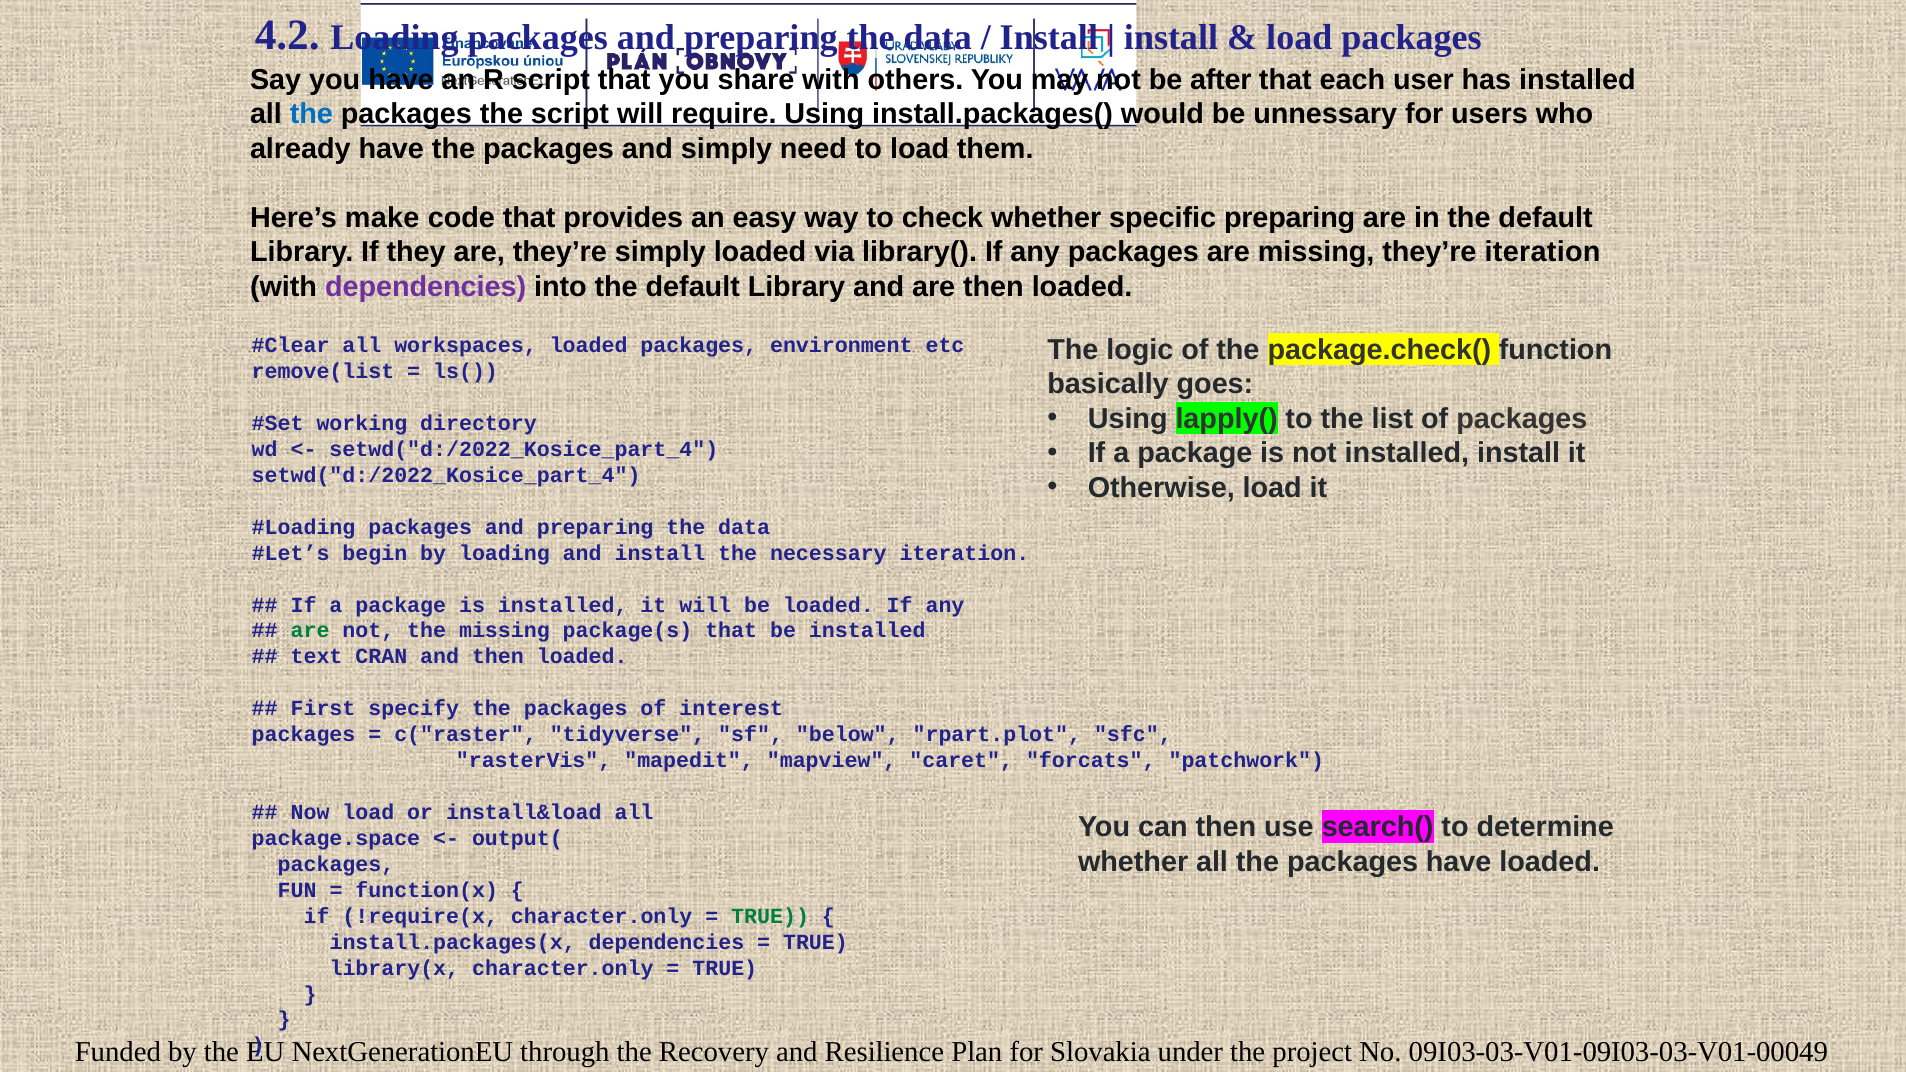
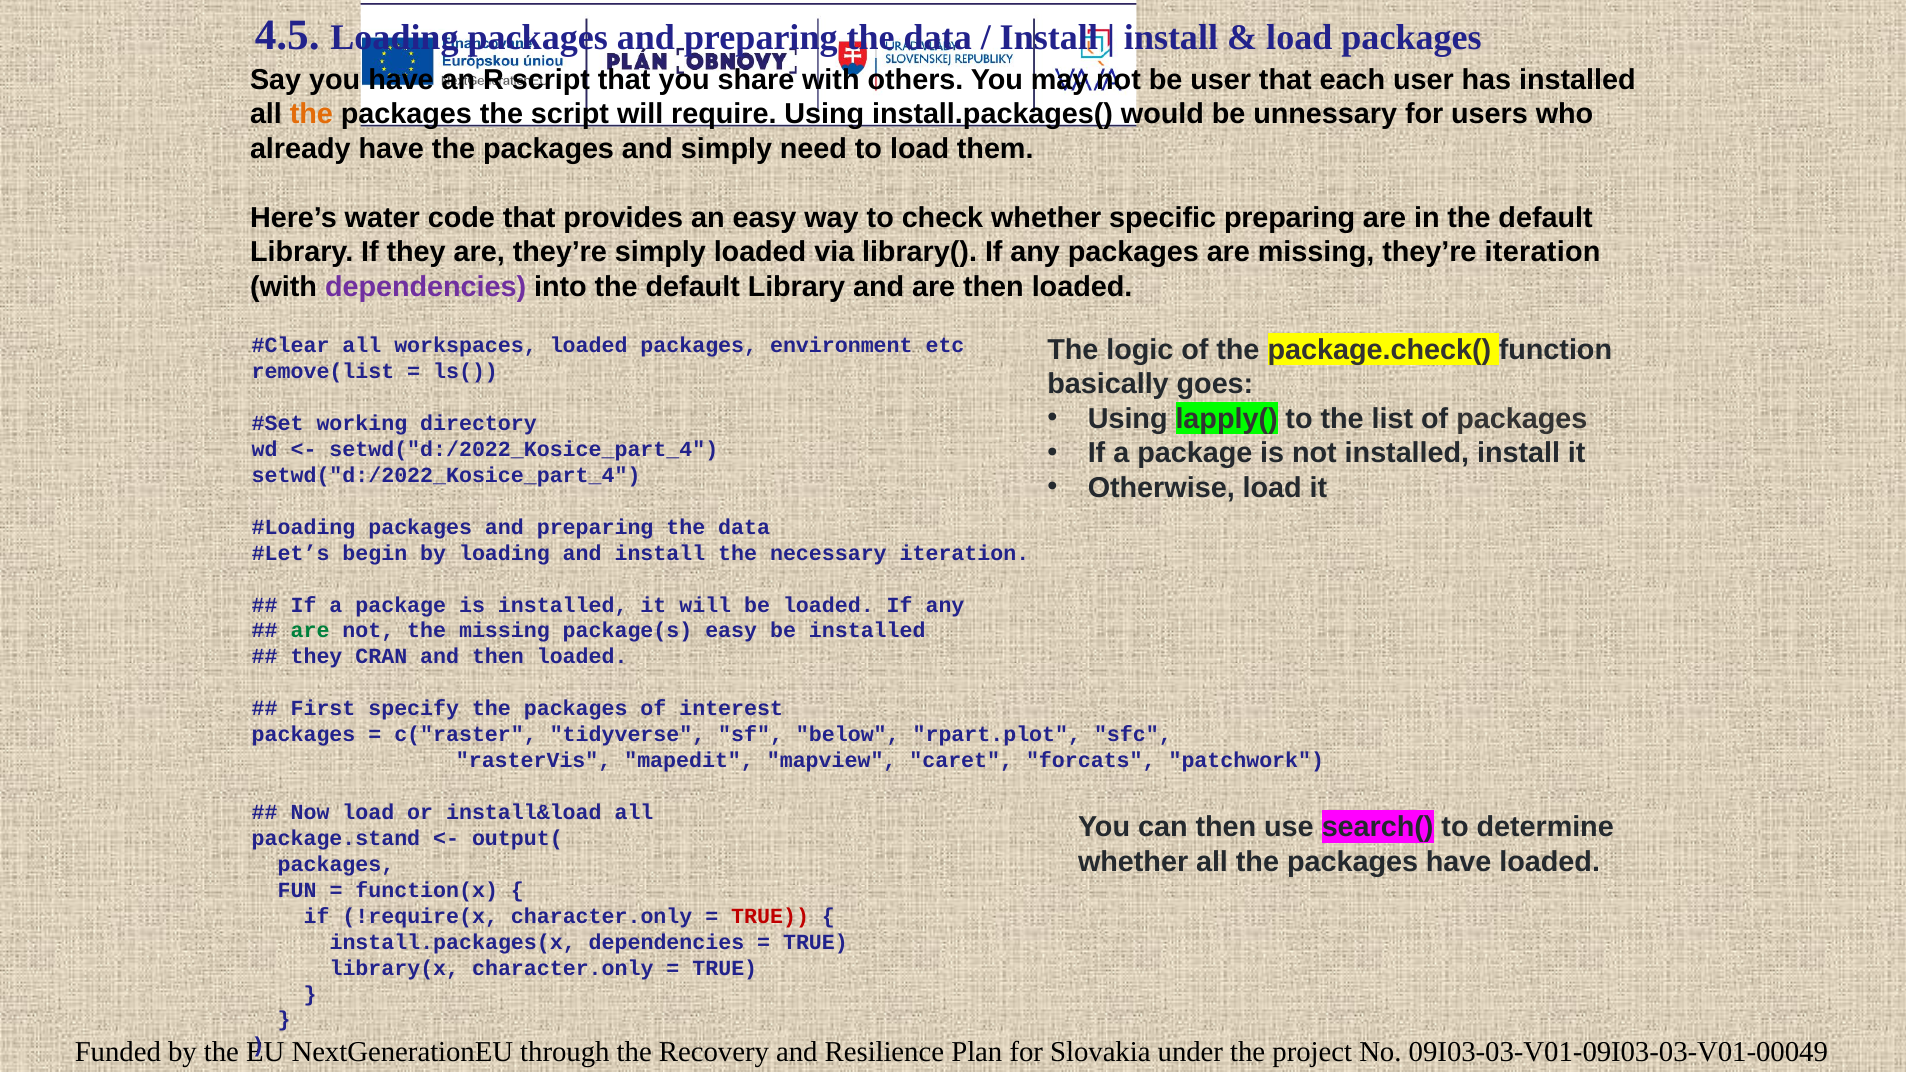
4.2: 4.2 -> 4.5 (287, 35)
be after: after -> user (1221, 80)
the colour: blue -> orange (311, 114)
make: make -> water (382, 218)
package(s that: that -> easy (731, 631)
text: text -> they (317, 657)
package.space: package.space -> package.stand (336, 838)
TRUE colour: green -> red (770, 916)
